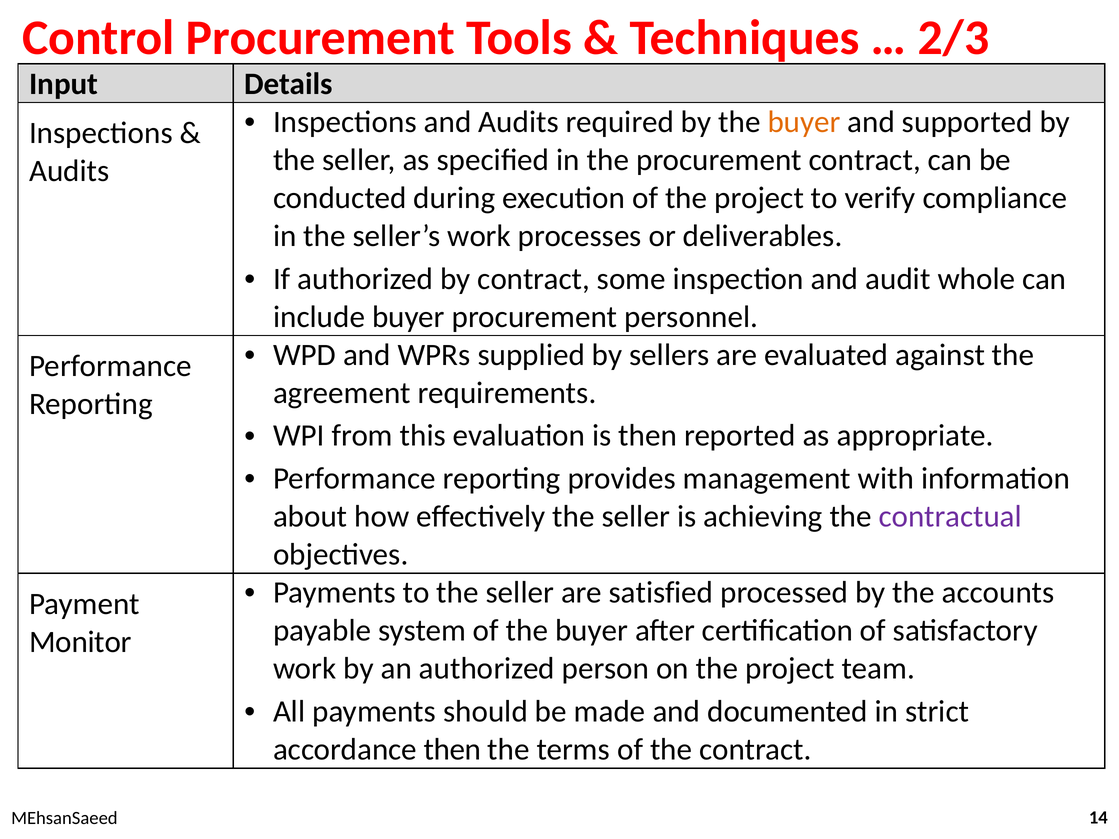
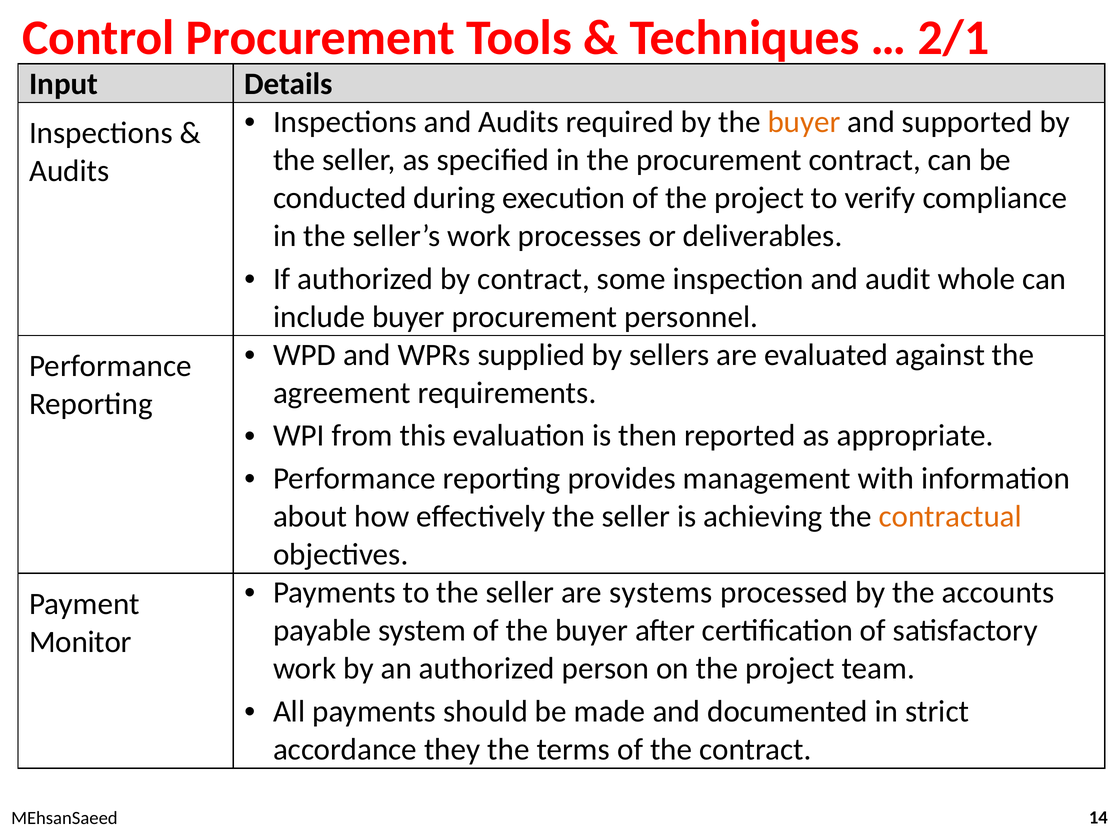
2/3: 2/3 -> 2/1 (953, 38)
contractual colour: purple -> orange (950, 517)
satisfied: satisfied -> systems (661, 593)
accordance then: then -> they (452, 750)
